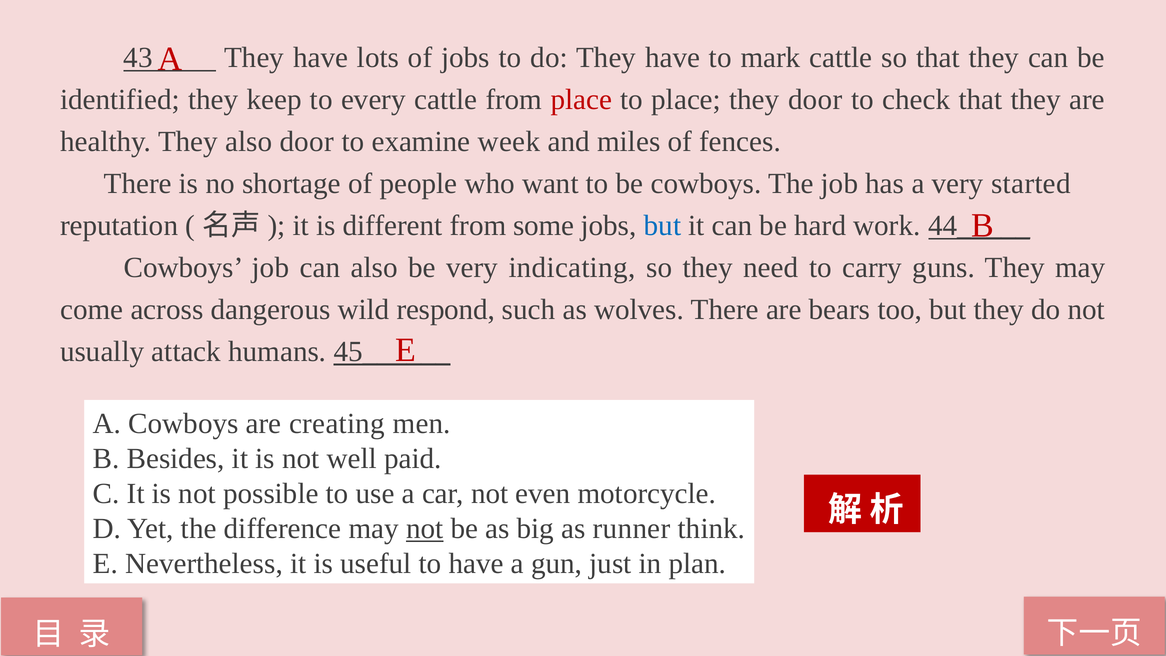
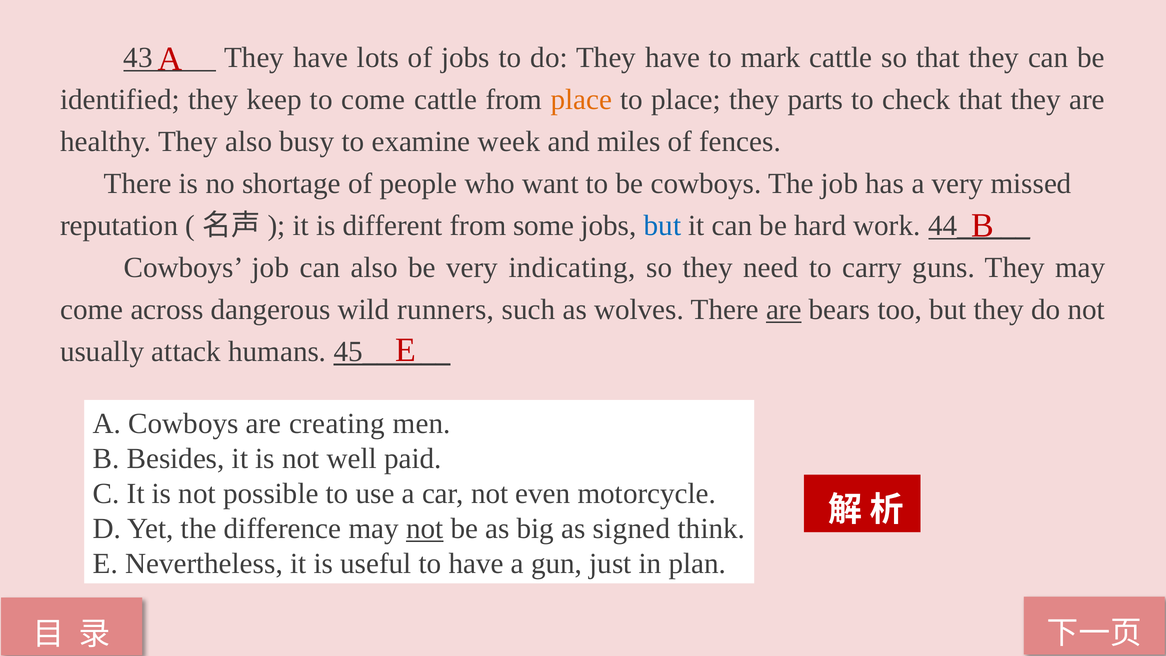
to every: every -> come (373, 100)
place colour: red -> orange (581, 100)
they door: door -> parts (816, 100)
also door: door -> busy (307, 142)
started: started -> missed (1031, 184)
respond: respond -> runners (446, 310)
are underline: none -> present (784, 310)
runner: runner -> signed (632, 529)
